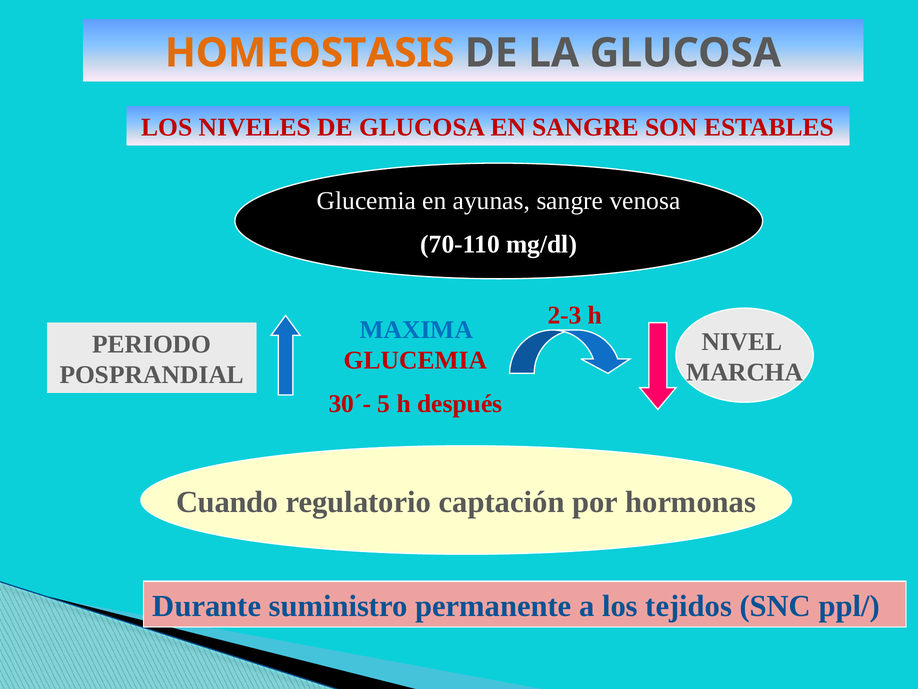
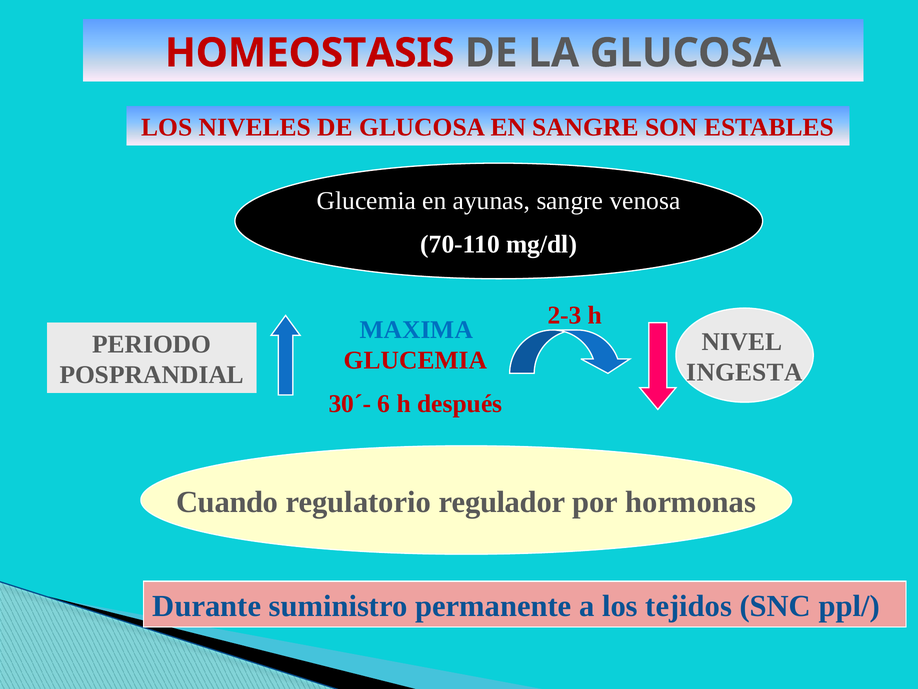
HOMEOSTASIS colour: orange -> red (310, 53)
MARCHA: MARCHA -> INGESTA (744, 372)
5: 5 -> 6 (384, 403)
captación: captación -> regulador (502, 502)
